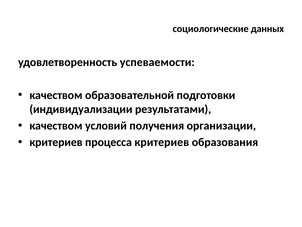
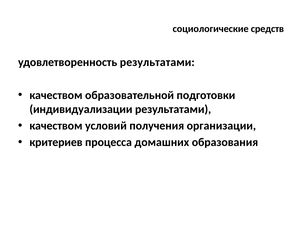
данных: данных -> средств (267, 29)
удовлетворенность успеваемости: успеваемости -> результатами (157, 62)
процесса критериев: критериев -> домашних (162, 142)
